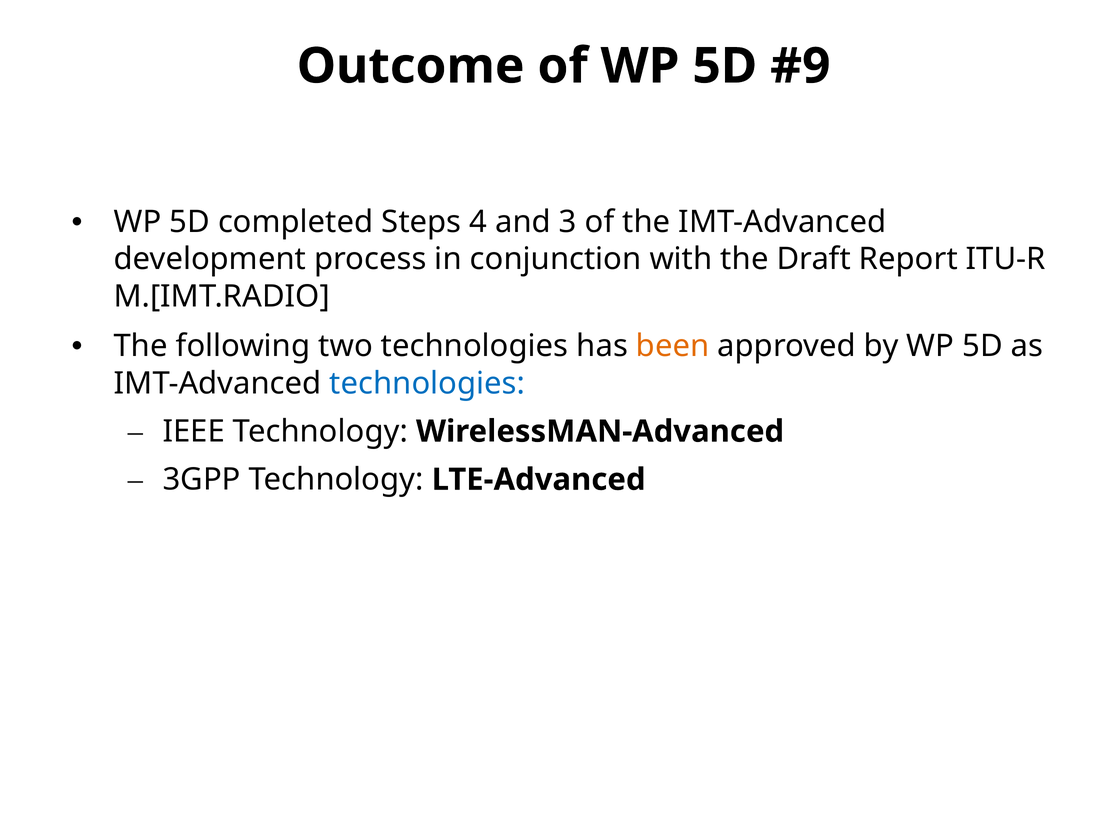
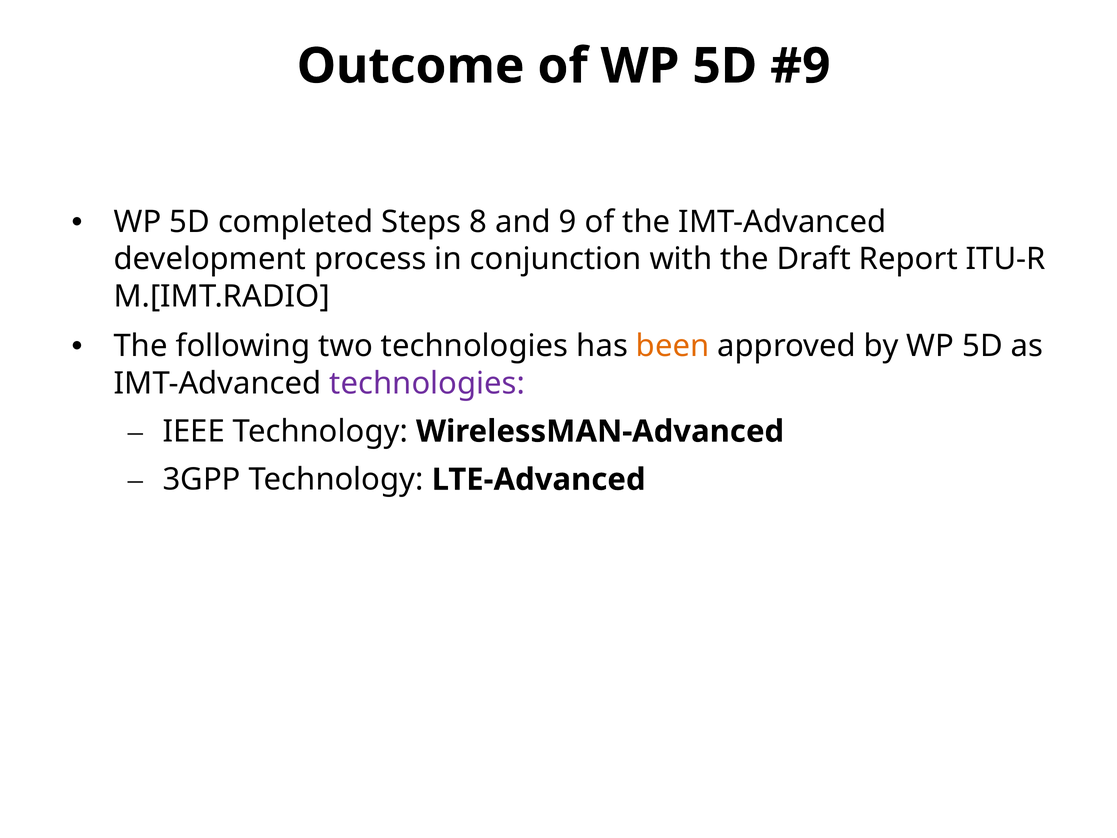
4: 4 -> 8 (478, 222)
3: 3 -> 9 (568, 222)
technologies colour: blue -> purple (427, 383)
